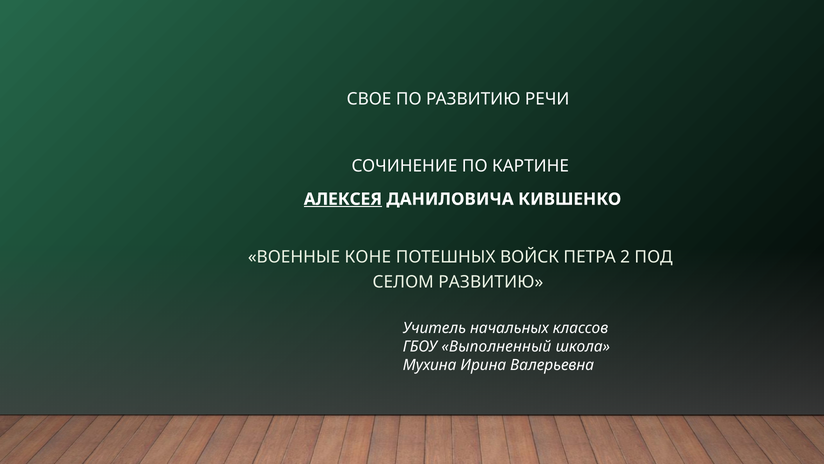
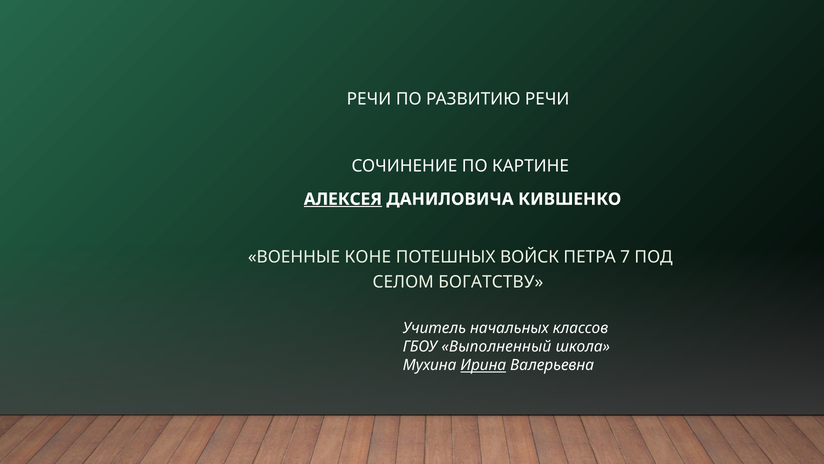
СВОЕ: СВОЕ -> РЕЧИ (369, 99)
2: 2 -> 7 (625, 257)
СЕЛОМ РАЗВИТИЮ: РАЗВИТИЮ -> БОГАТСТВУ (491, 282)
Ирина underline: none -> present (483, 365)
